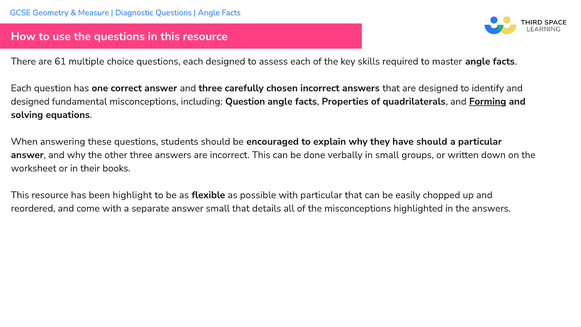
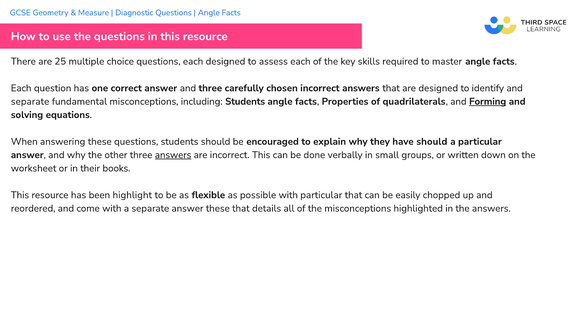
61: 61 -> 25 (60, 61)
designed: designed -> separate (30, 101)
including Question: Question -> Students (245, 101)
answers underline: none -> present (173, 155)
answer small: small -> these (218, 208)
